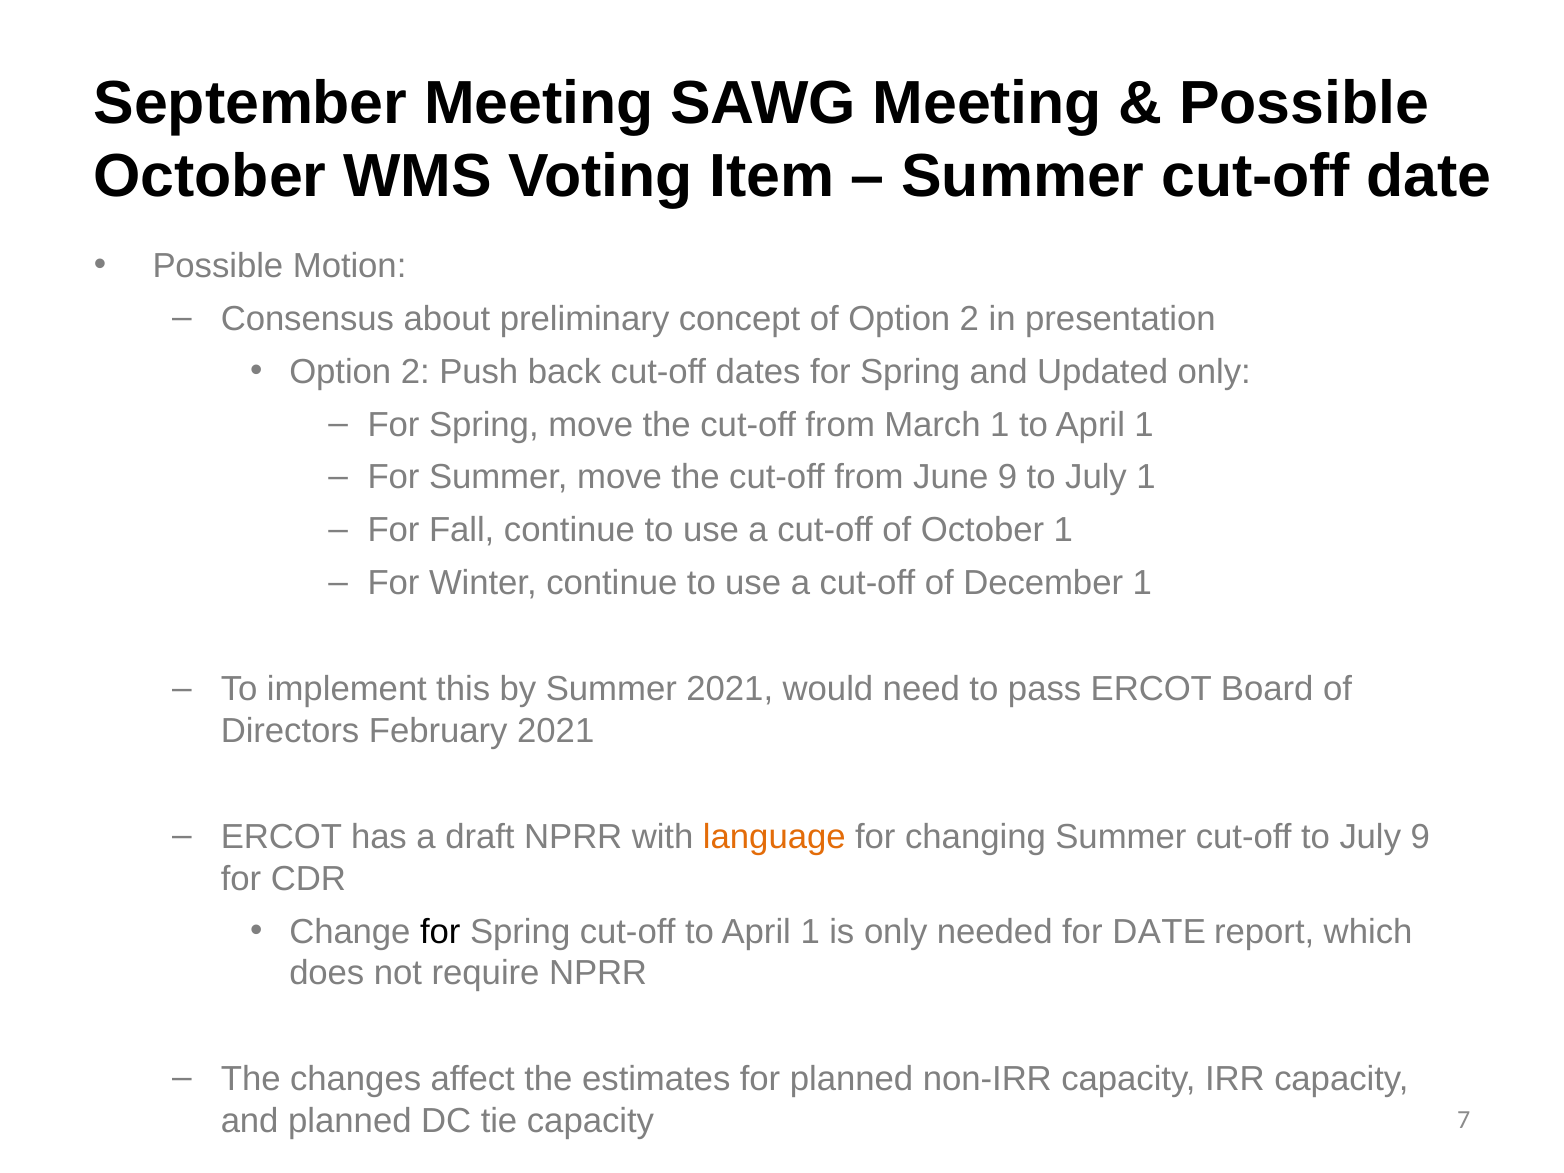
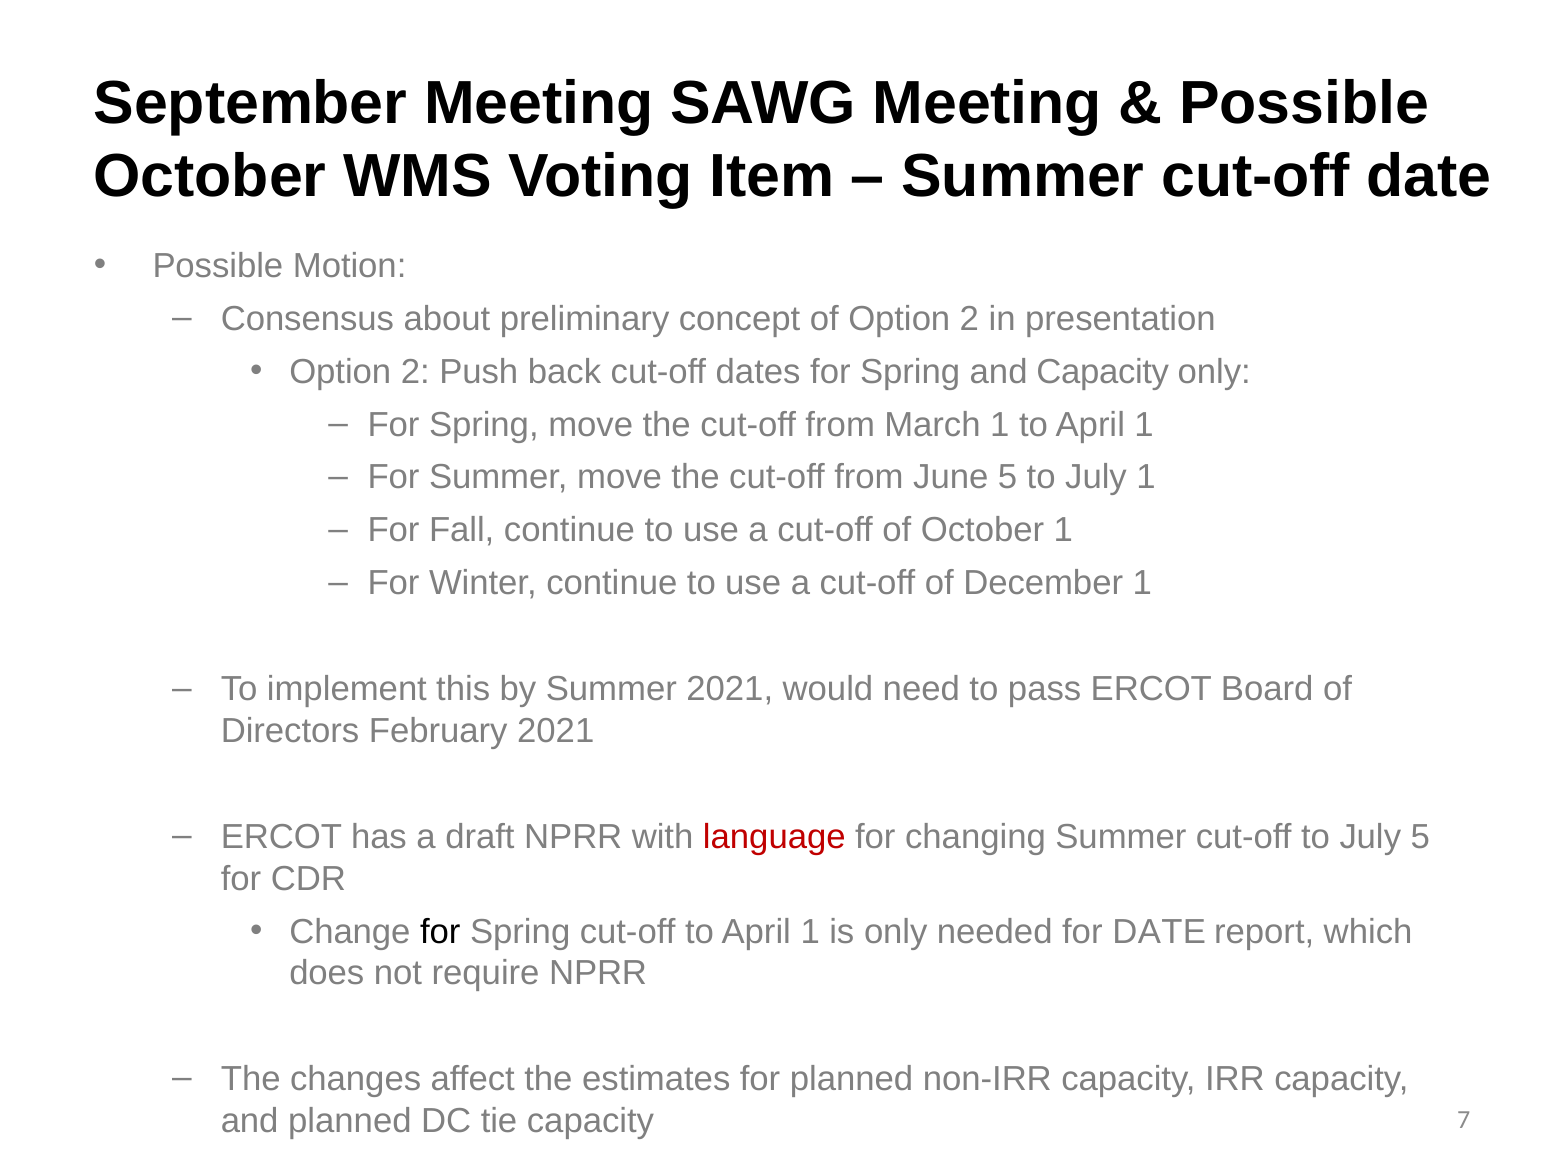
and Updated: Updated -> Capacity (1103, 372)
June 9: 9 -> 5 (1007, 478)
language colour: orange -> red (774, 837)
July 9: 9 -> 5 (1420, 837)
